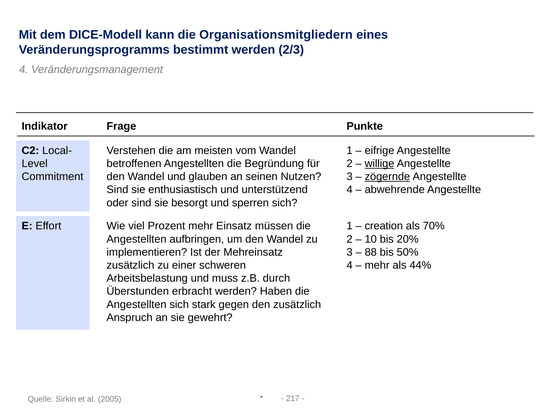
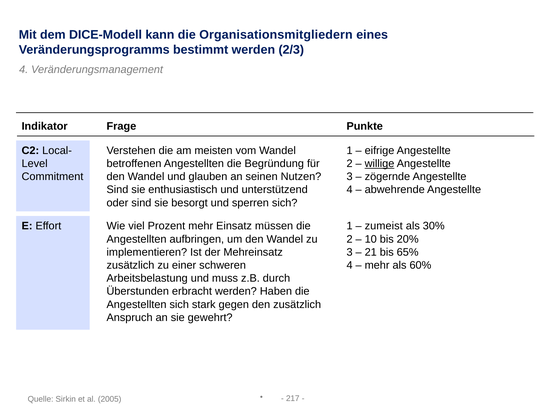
zögernde underline: present -> none (387, 177)
creation: creation -> zumeist (384, 226)
70%: 70% -> 30% (434, 226)
88: 88 -> 21 (371, 252)
50%: 50% -> 65% (408, 252)
44%: 44% -> 60% (420, 265)
